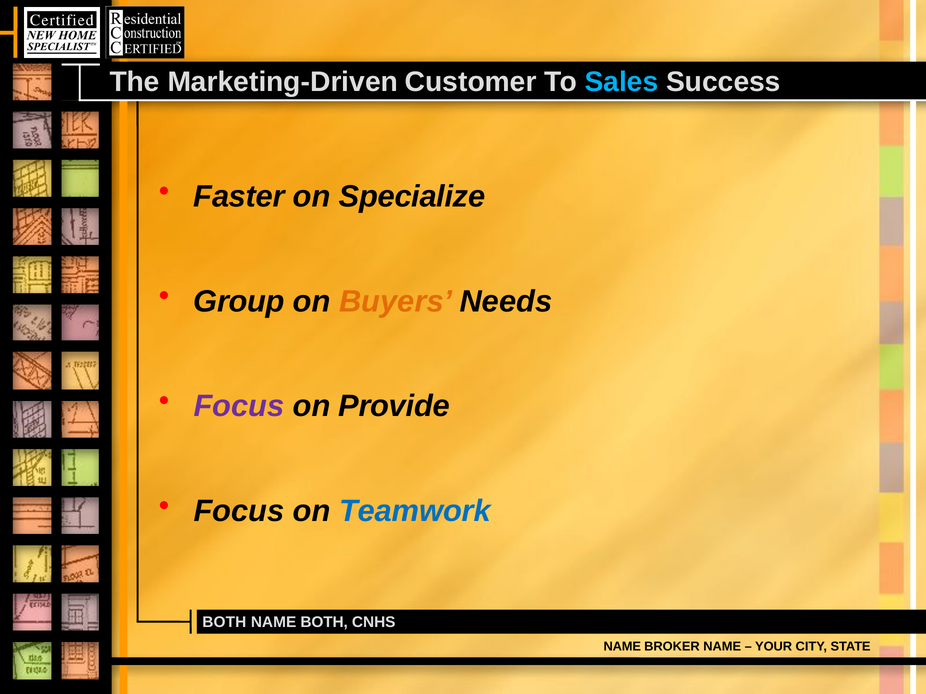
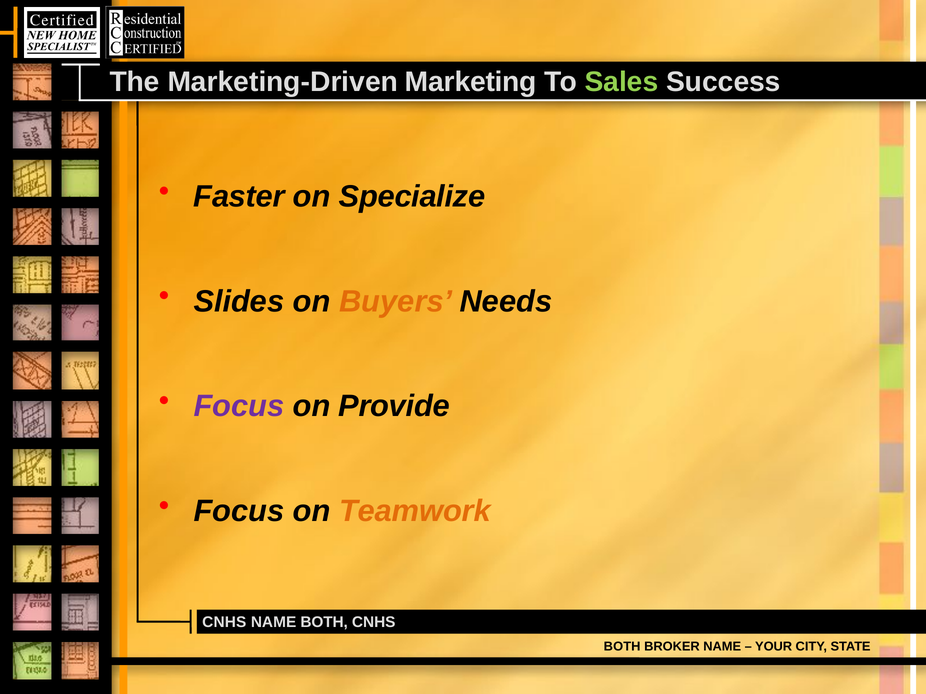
Customer: Customer -> Marketing (471, 82)
Sales colour: light blue -> light green (621, 82)
Group: Group -> Slides (239, 302)
Teamwork colour: blue -> orange (415, 511)
BOTH: BOTH -> CNHS (224, 623)
NAME: NAME -> BOTH (622, 647)
